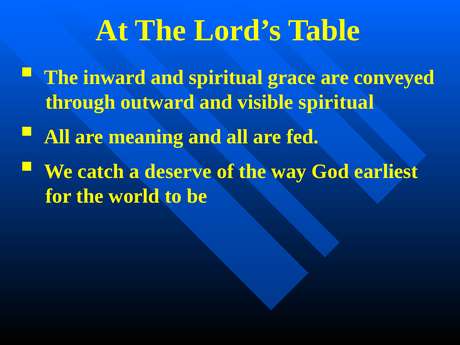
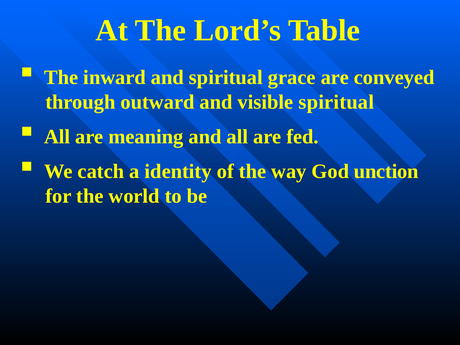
deserve: deserve -> identity (178, 171)
earliest: earliest -> unction (386, 171)
